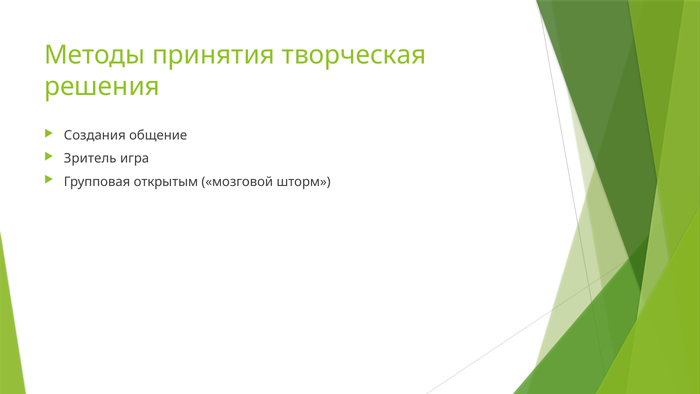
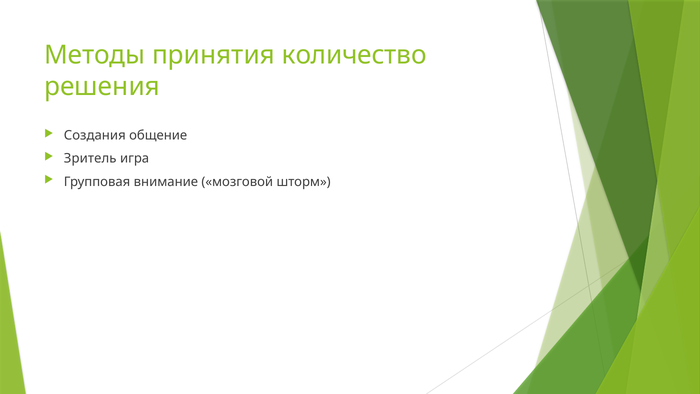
творческая: творческая -> количество (354, 55)
открытым: открытым -> внимание (166, 182)
